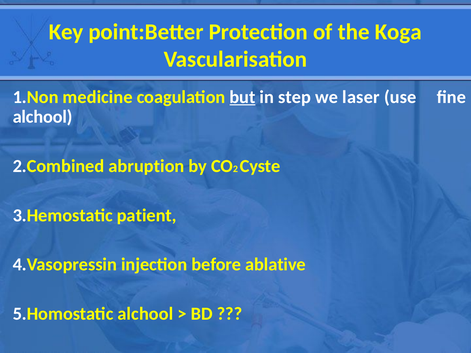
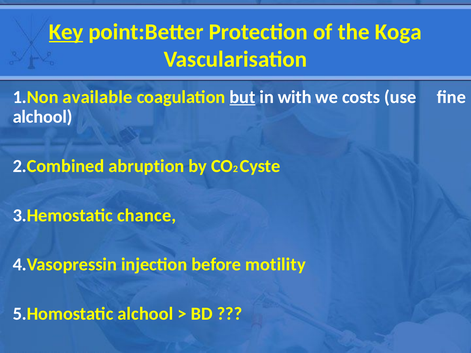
Key underline: none -> present (66, 32)
medicine: medicine -> available (98, 97)
step: step -> with (295, 97)
laser: laser -> costs (361, 97)
patient: patient -> chance (147, 215)
ablative: ablative -> motility (275, 265)
